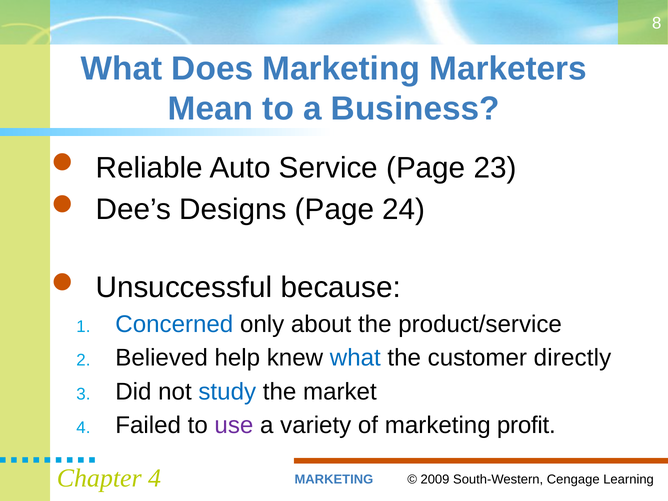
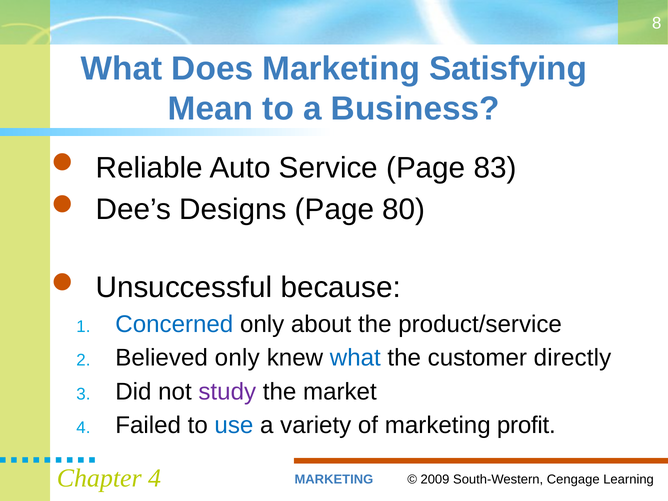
Marketers: Marketers -> Satisfying (508, 69)
23: 23 -> 83 (495, 168)
24: 24 -> 80 (404, 210)
Believed help: help -> only (237, 358)
study colour: blue -> purple (227, 392)
use colour: purple -> blue (234, 425)
